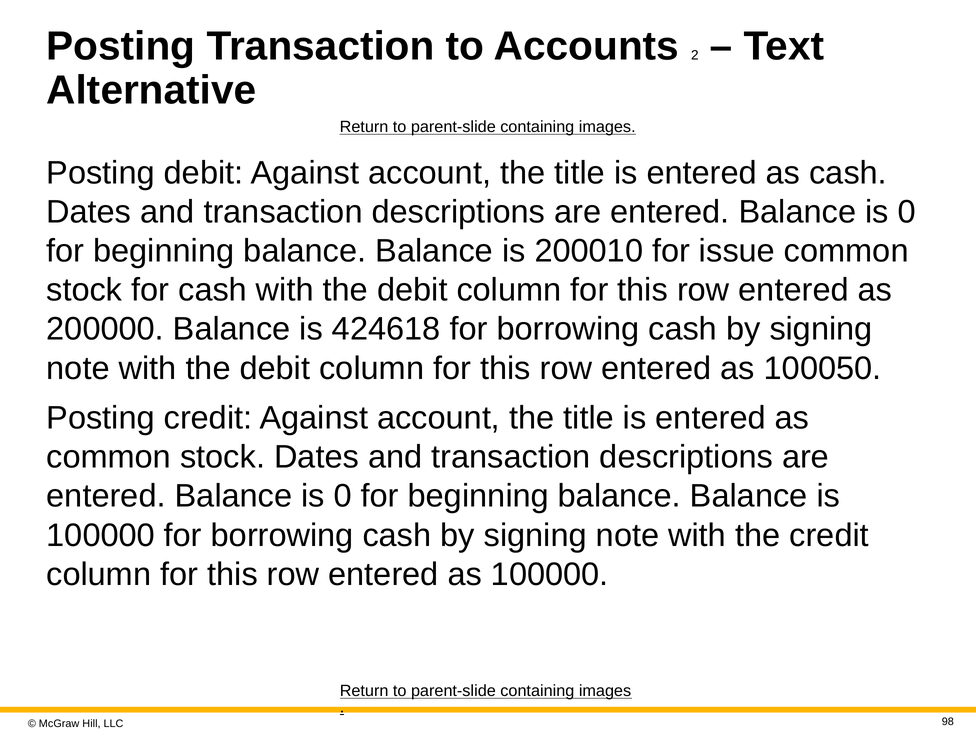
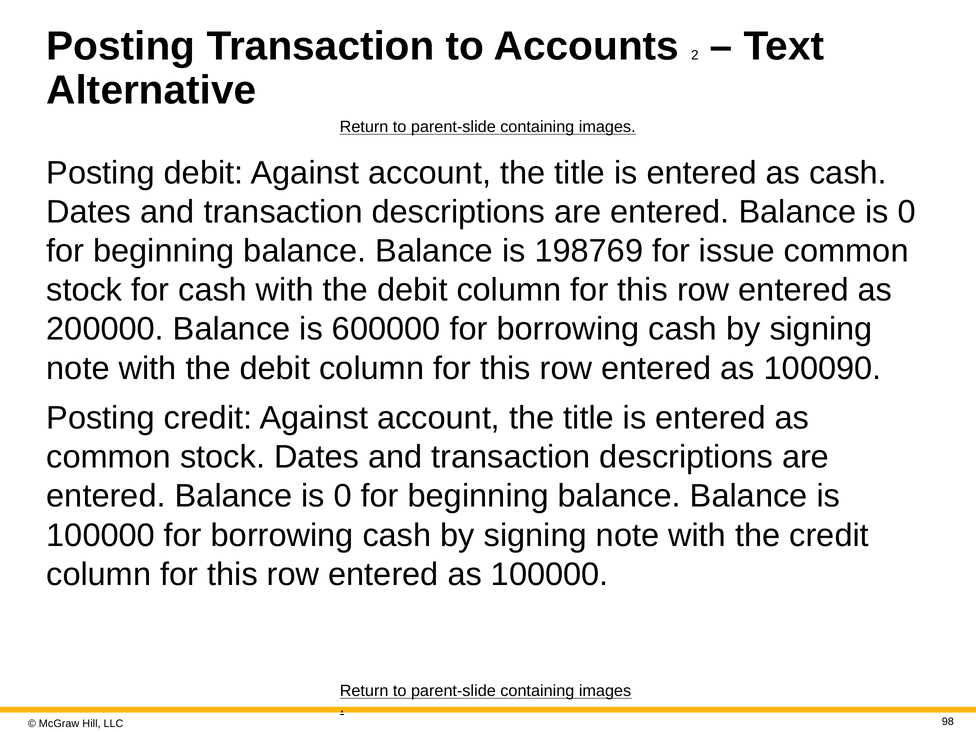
200010: 200010 -> 198769 (589, 251)
424618: 424618 -> 600000 (386, 329)
100050: 100050 -> 100090 (823, 368)
